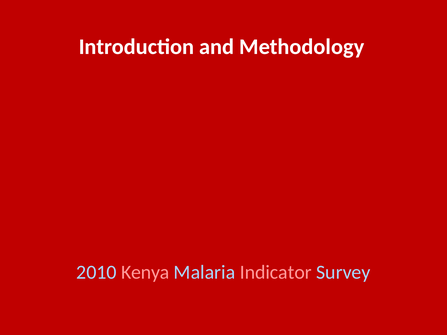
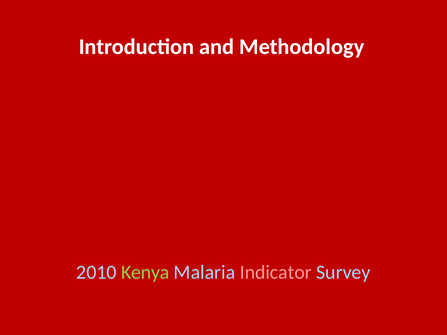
Kenya colour: pink -> light green (145, 273)
